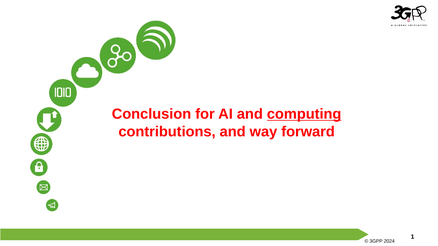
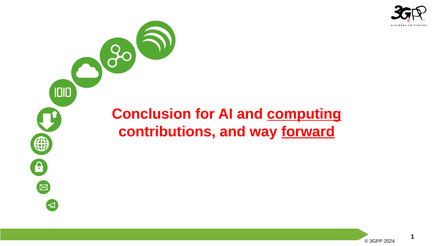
forward underline: none -> present (308, 132)
